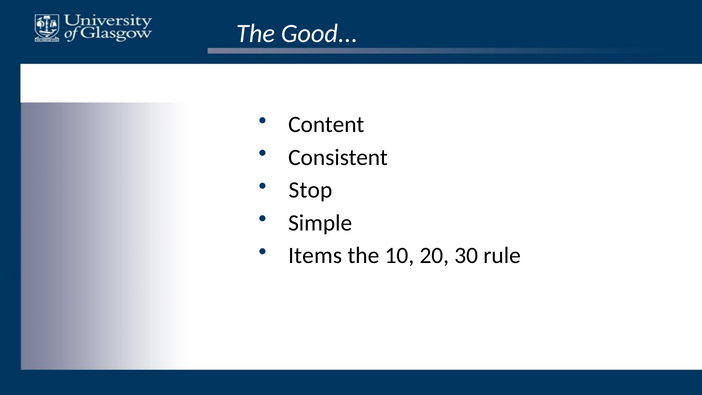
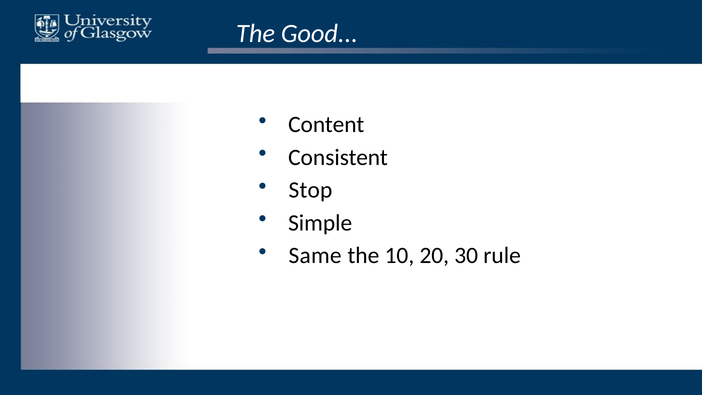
Items: Items -> Same (315, 256)
